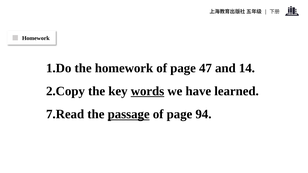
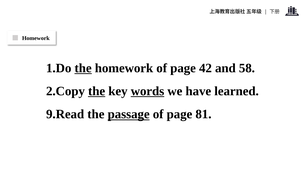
the underline: none -> present (83, 68)
47: 47 -> 42 (205, 68)
14: 14 -> 58 (247, 68)
the underline: none -> present (97, 91)
7.Read: 7.Read -> 9.Read (65, 114)
94: 94 -> 81 (203, 114)
